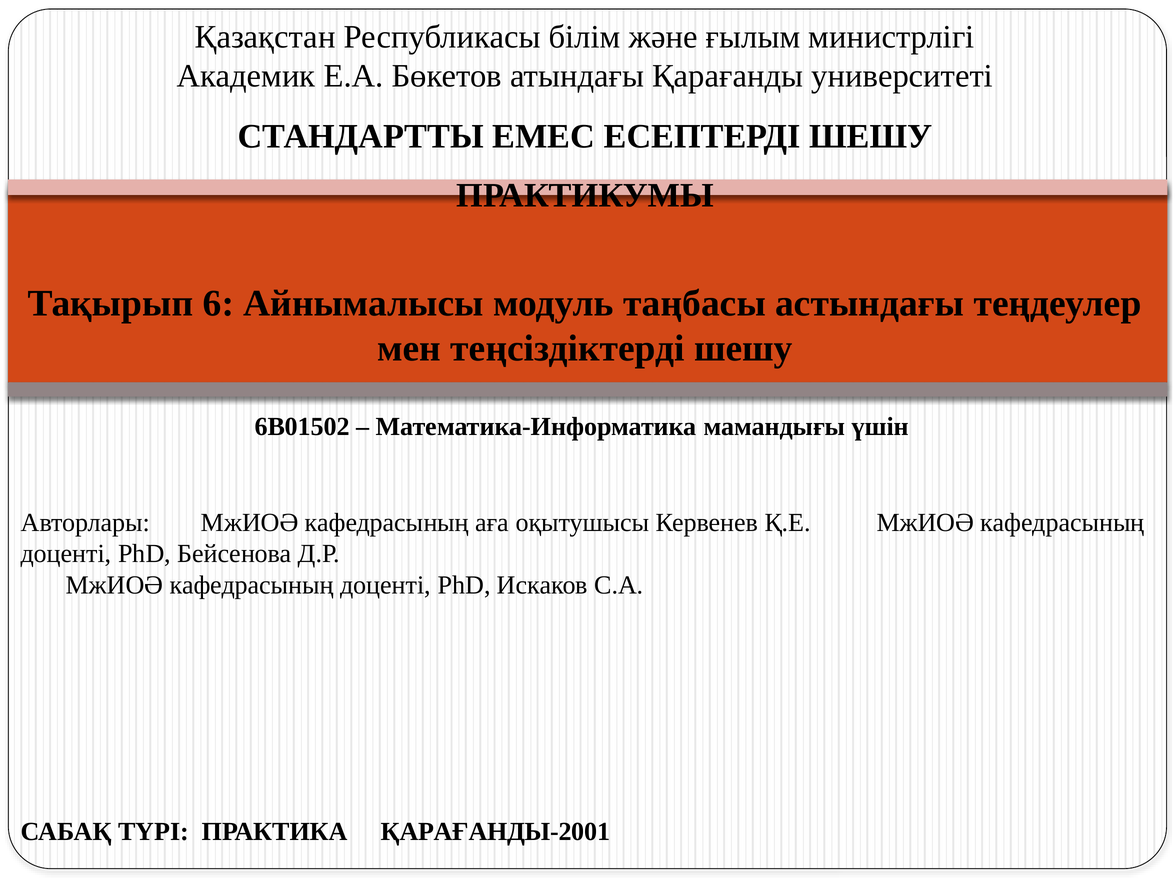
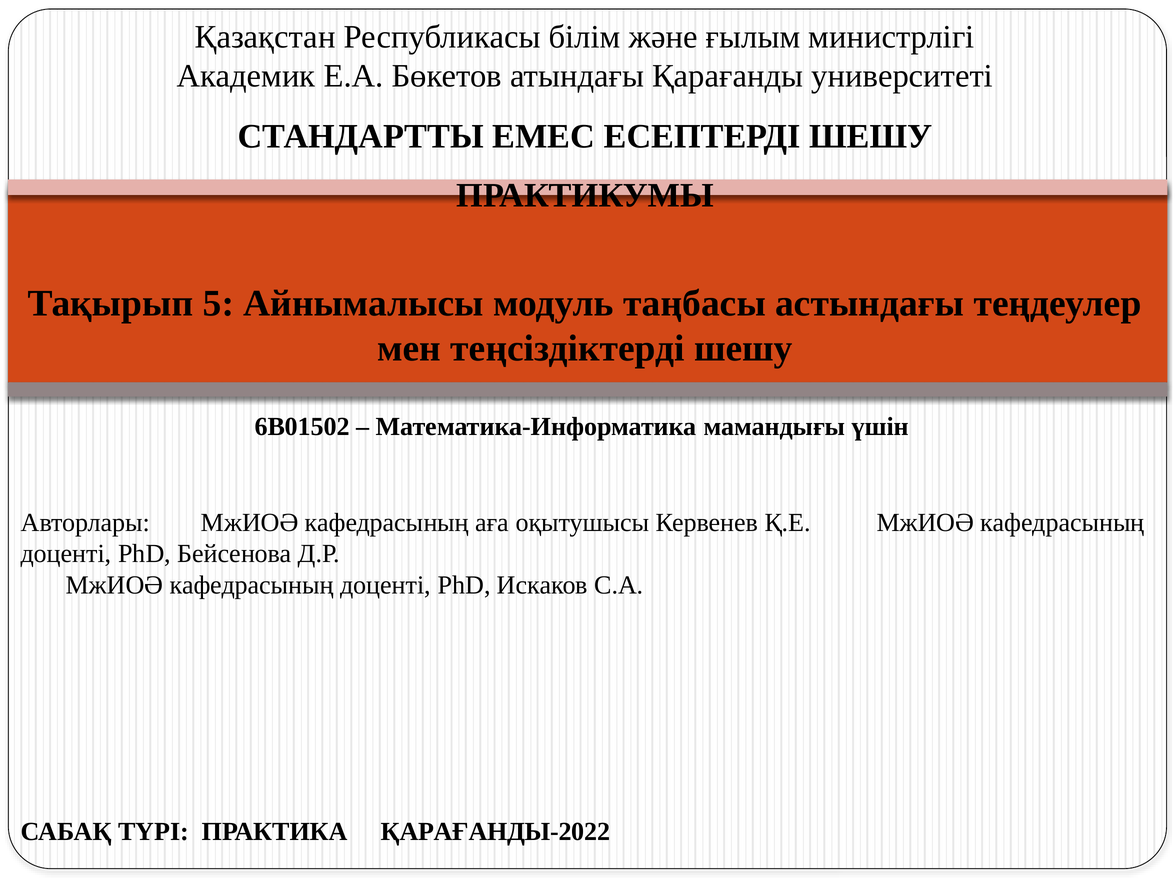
6: 6 -> 5 (218, 303)
ҚАРАҒАНДЫ-2001: ҚАРАҒАНДЫ-2001 -> ҚАРАҒАНДЫ-2022 (496, 832)
